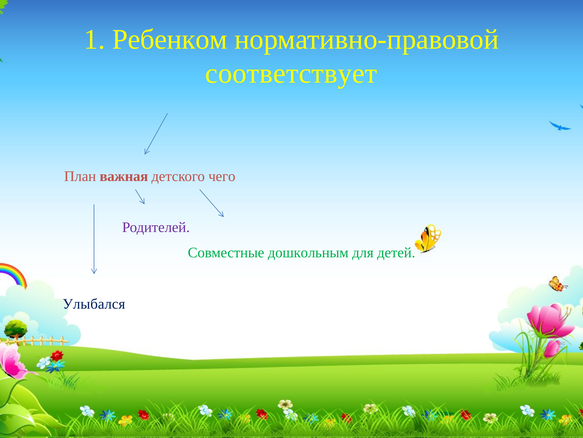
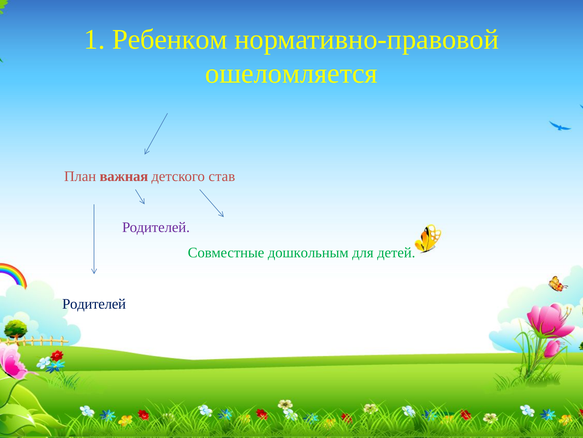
соответствует: соответствует -> ошеломляется (291, 73)
чего: чего -> став (222, 176)
Улыбался: Улыбался -> Родителей (94, 303)
